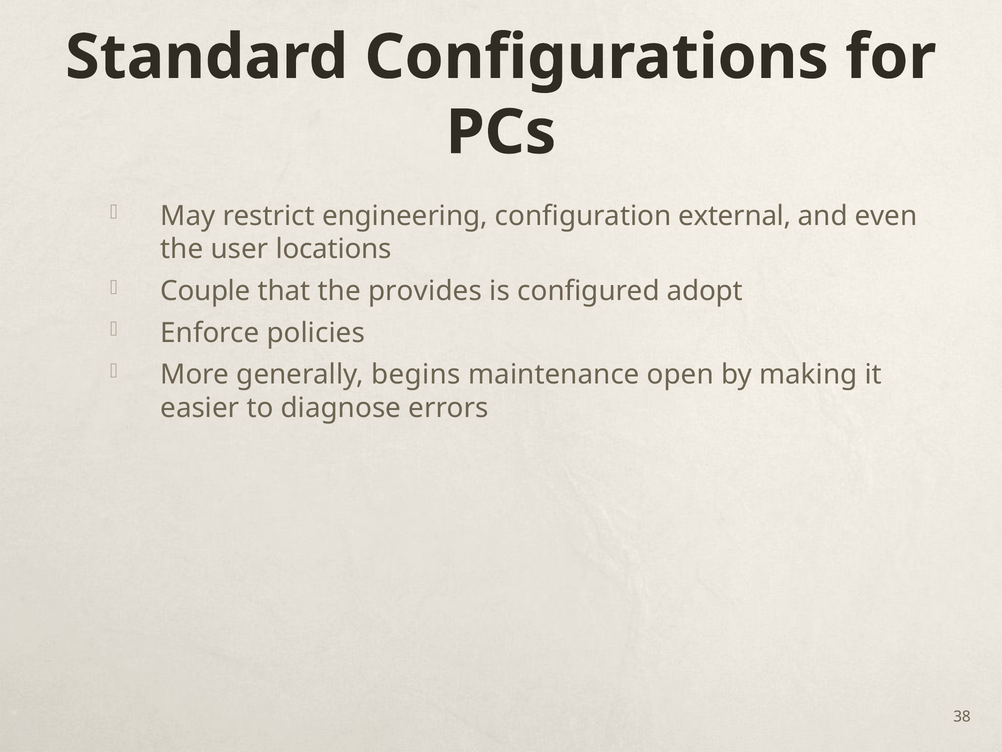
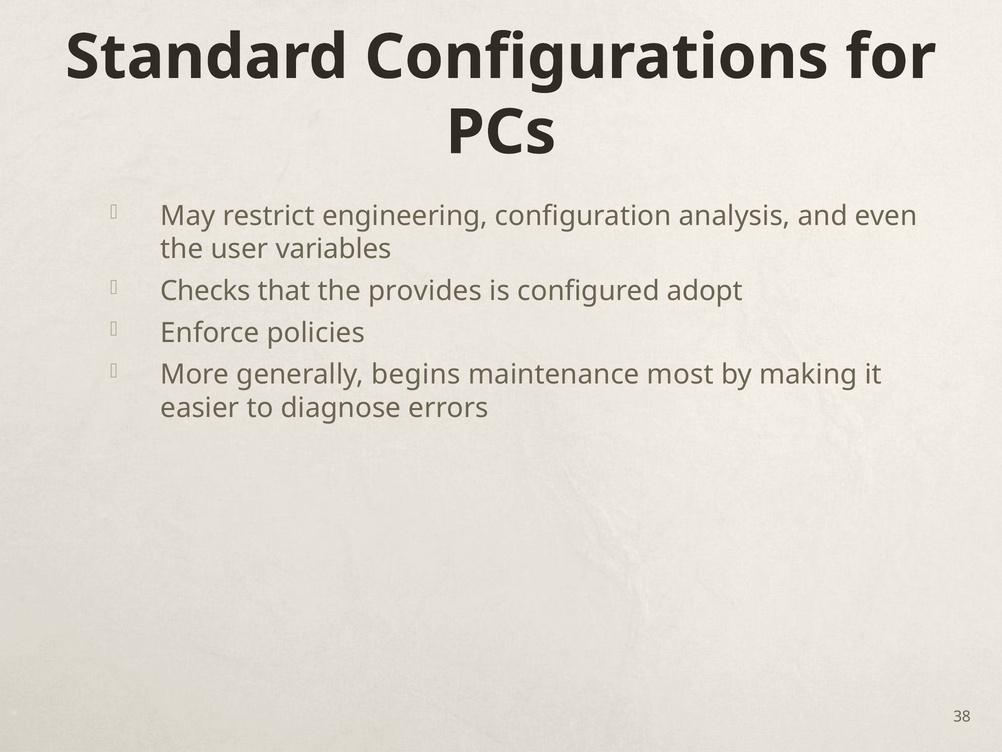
external: external -> analysis (735, 216)
locations: locations -> variables (334, 249)
Couple: Couple -> Checks (205, 291)
open: open -> most (680, 374)
